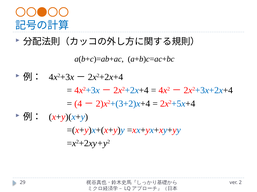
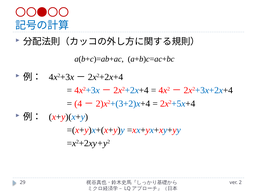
〇〇●〇〇 colour: orange -> red (42, 13)
